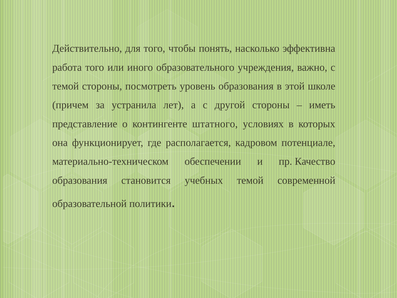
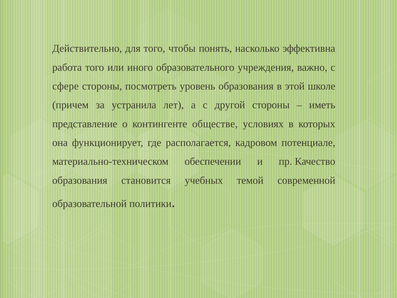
темой: темой -> сфере (66, 86)
штатного: штатного -> обществе (215, 124)
